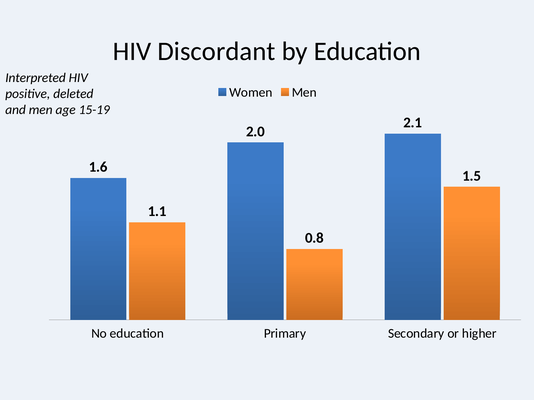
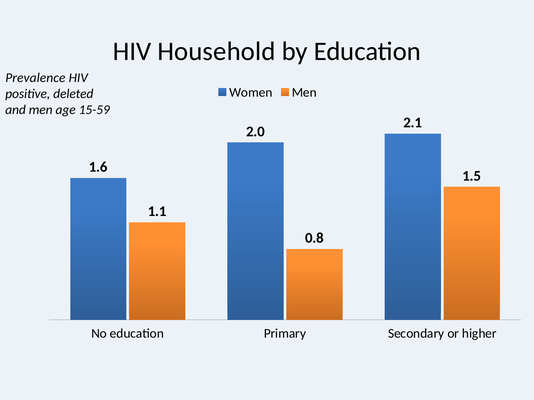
Discordant: Discordant -> Household (216, 51)
Interpreted: Interpreted -> Prevalence (35, 78)
15-19: 15-19 -> 15-59 (94, 110)
